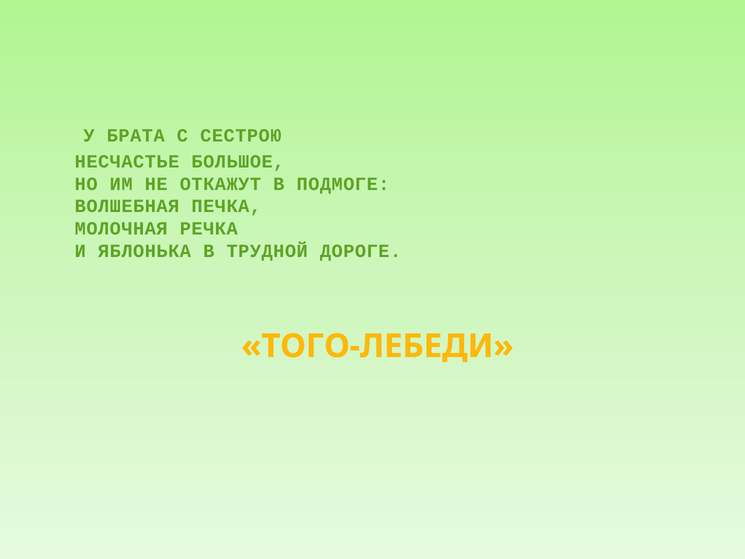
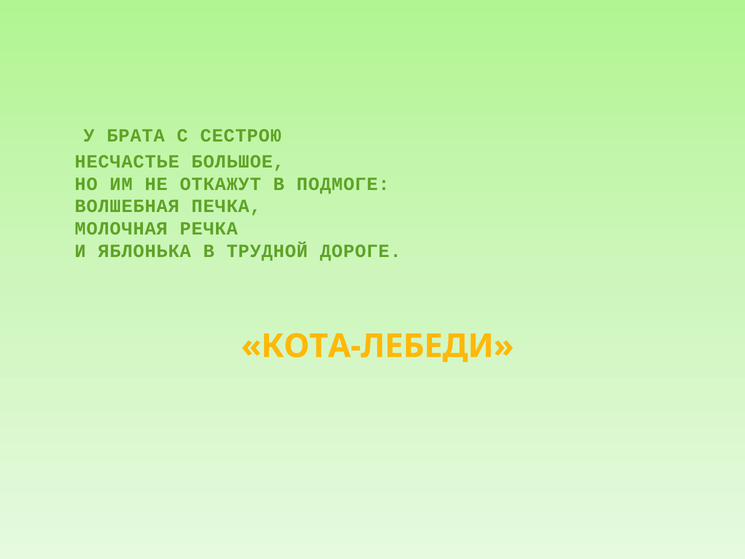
ТОГО-ЛЕБЕДИ: ТОГО-ЛЕБЕДИ -> КОТА-ЛЕБЕДИ (378, 346)
